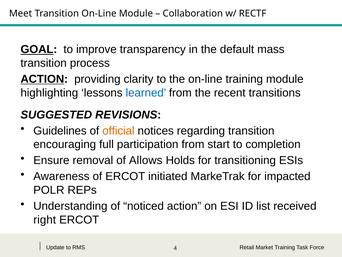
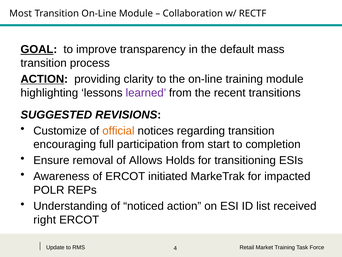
Meet: Meet -> Most (21, 13)
learned colour: blue -> purple (146, 93)
Guidelines: Guidelines -> Customize (60, 130)
